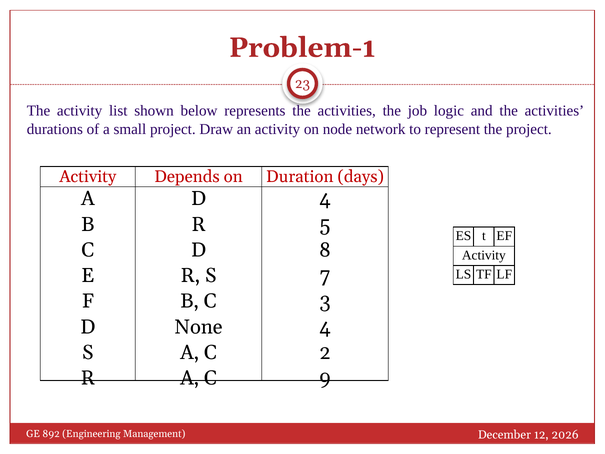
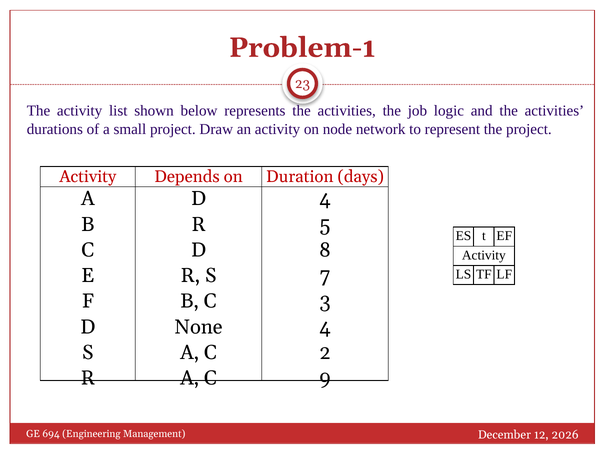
892: 892 -> 694 (51, 434)
